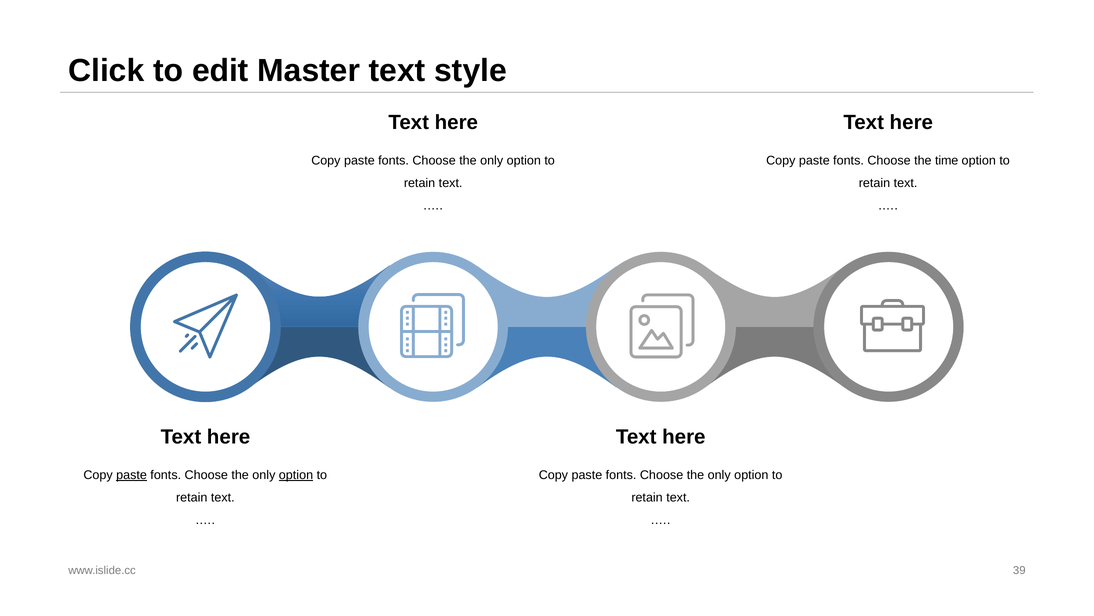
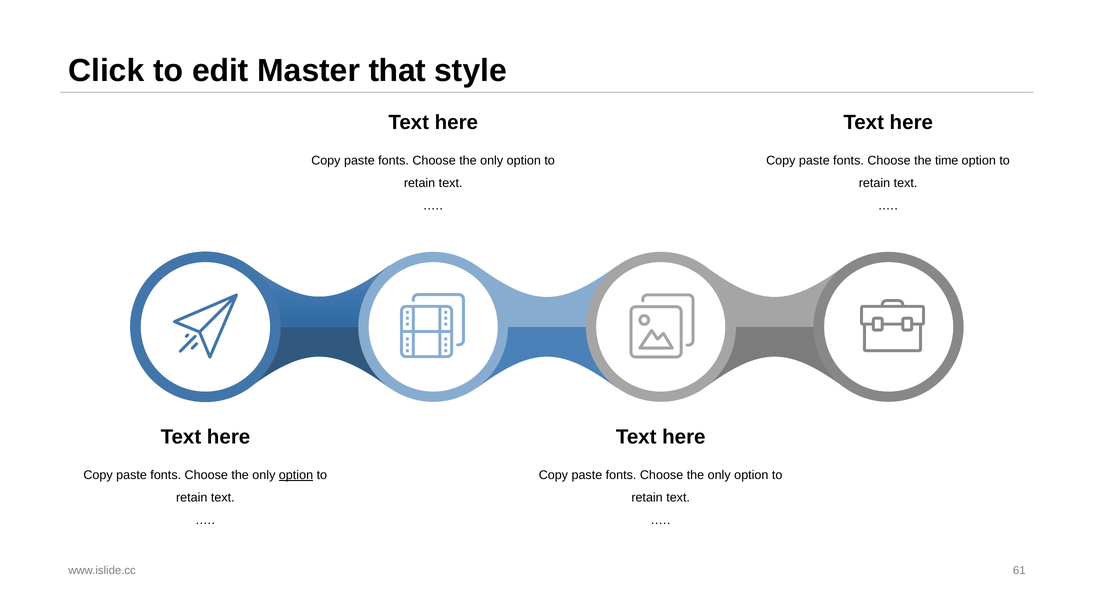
Master text: text -> that (397, 71)
paste underline: present -> none (132, 475)
39: 39 -> 61 (1019, 570)
